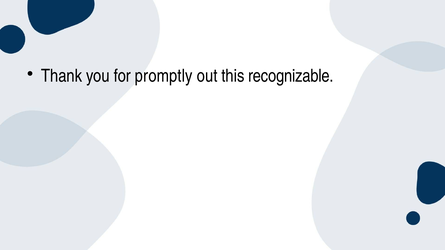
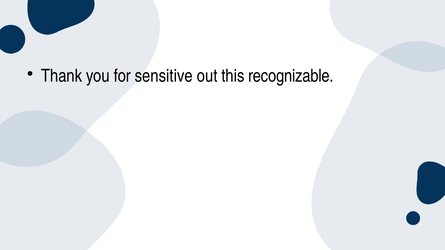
promptly: promptly -> sensitive (164, 76)
